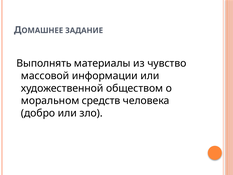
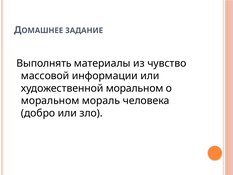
художественной обществом: обществом -> моральном (135, 88)
средств: средств -> мораль (101, 101)
